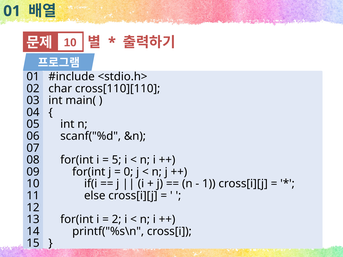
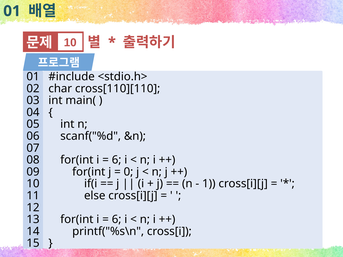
5: 5 -> 6 (117, 160)
2: 2 -> 6 (117, 220)
